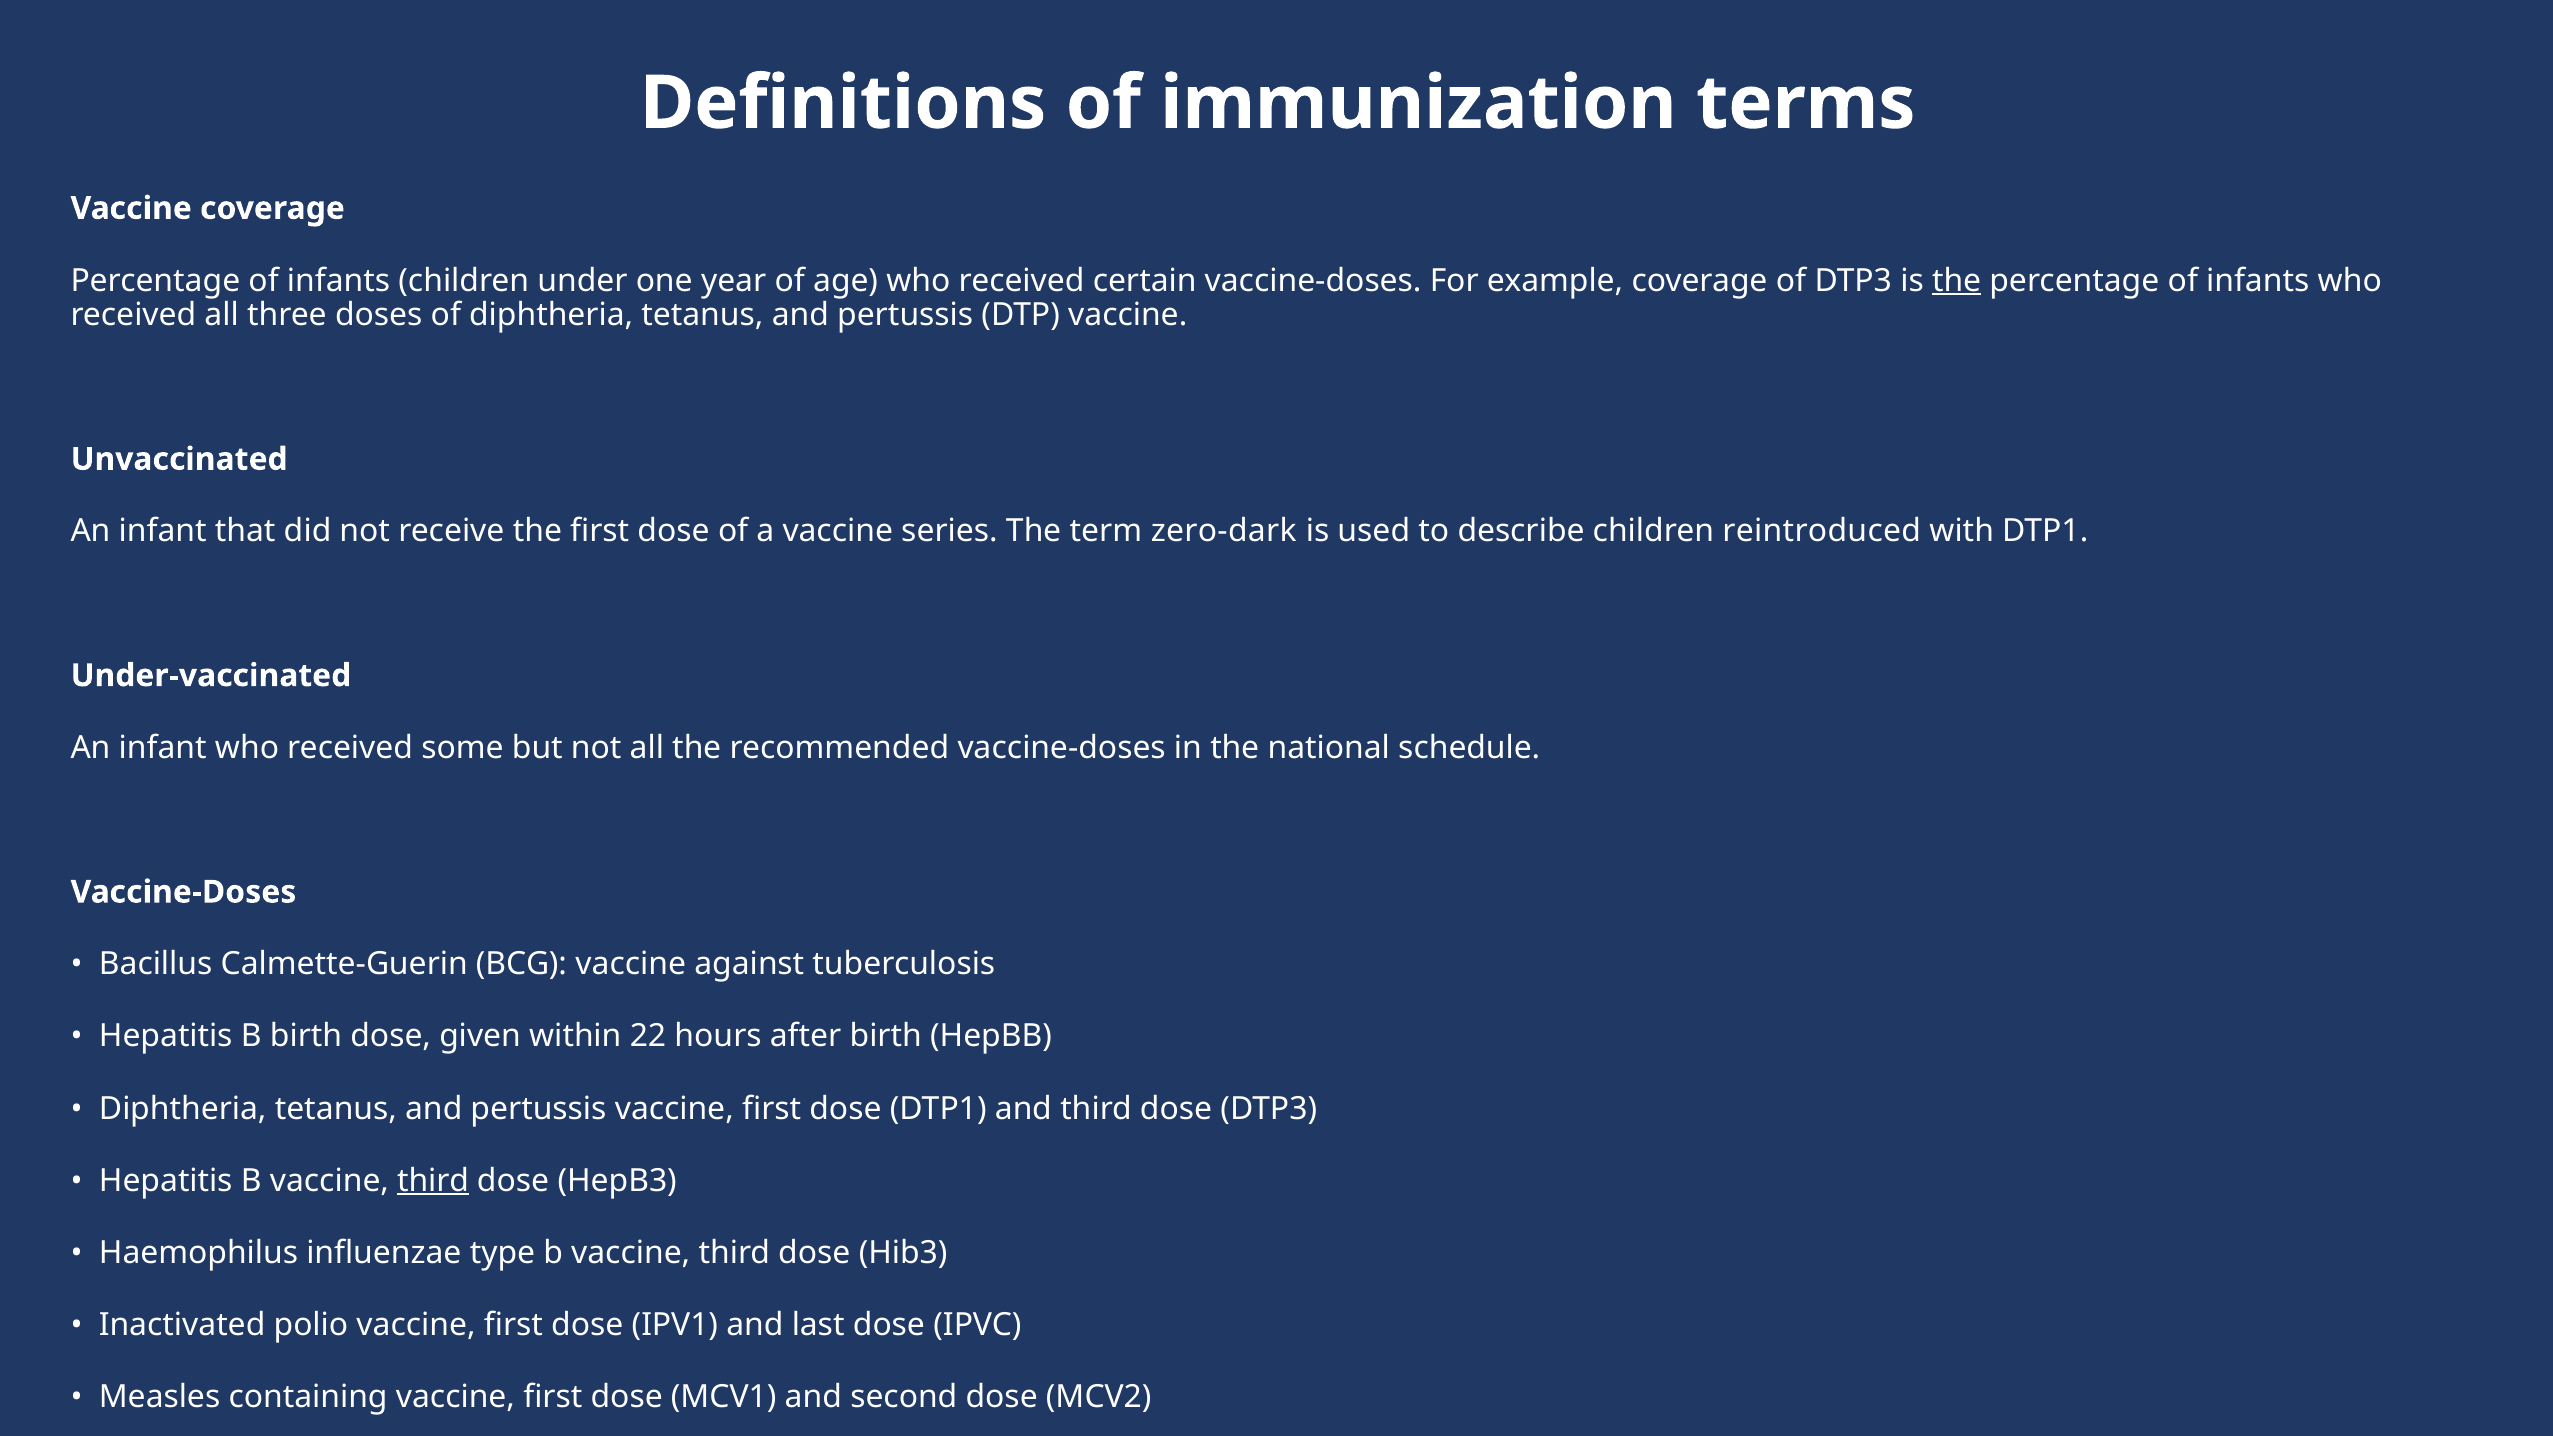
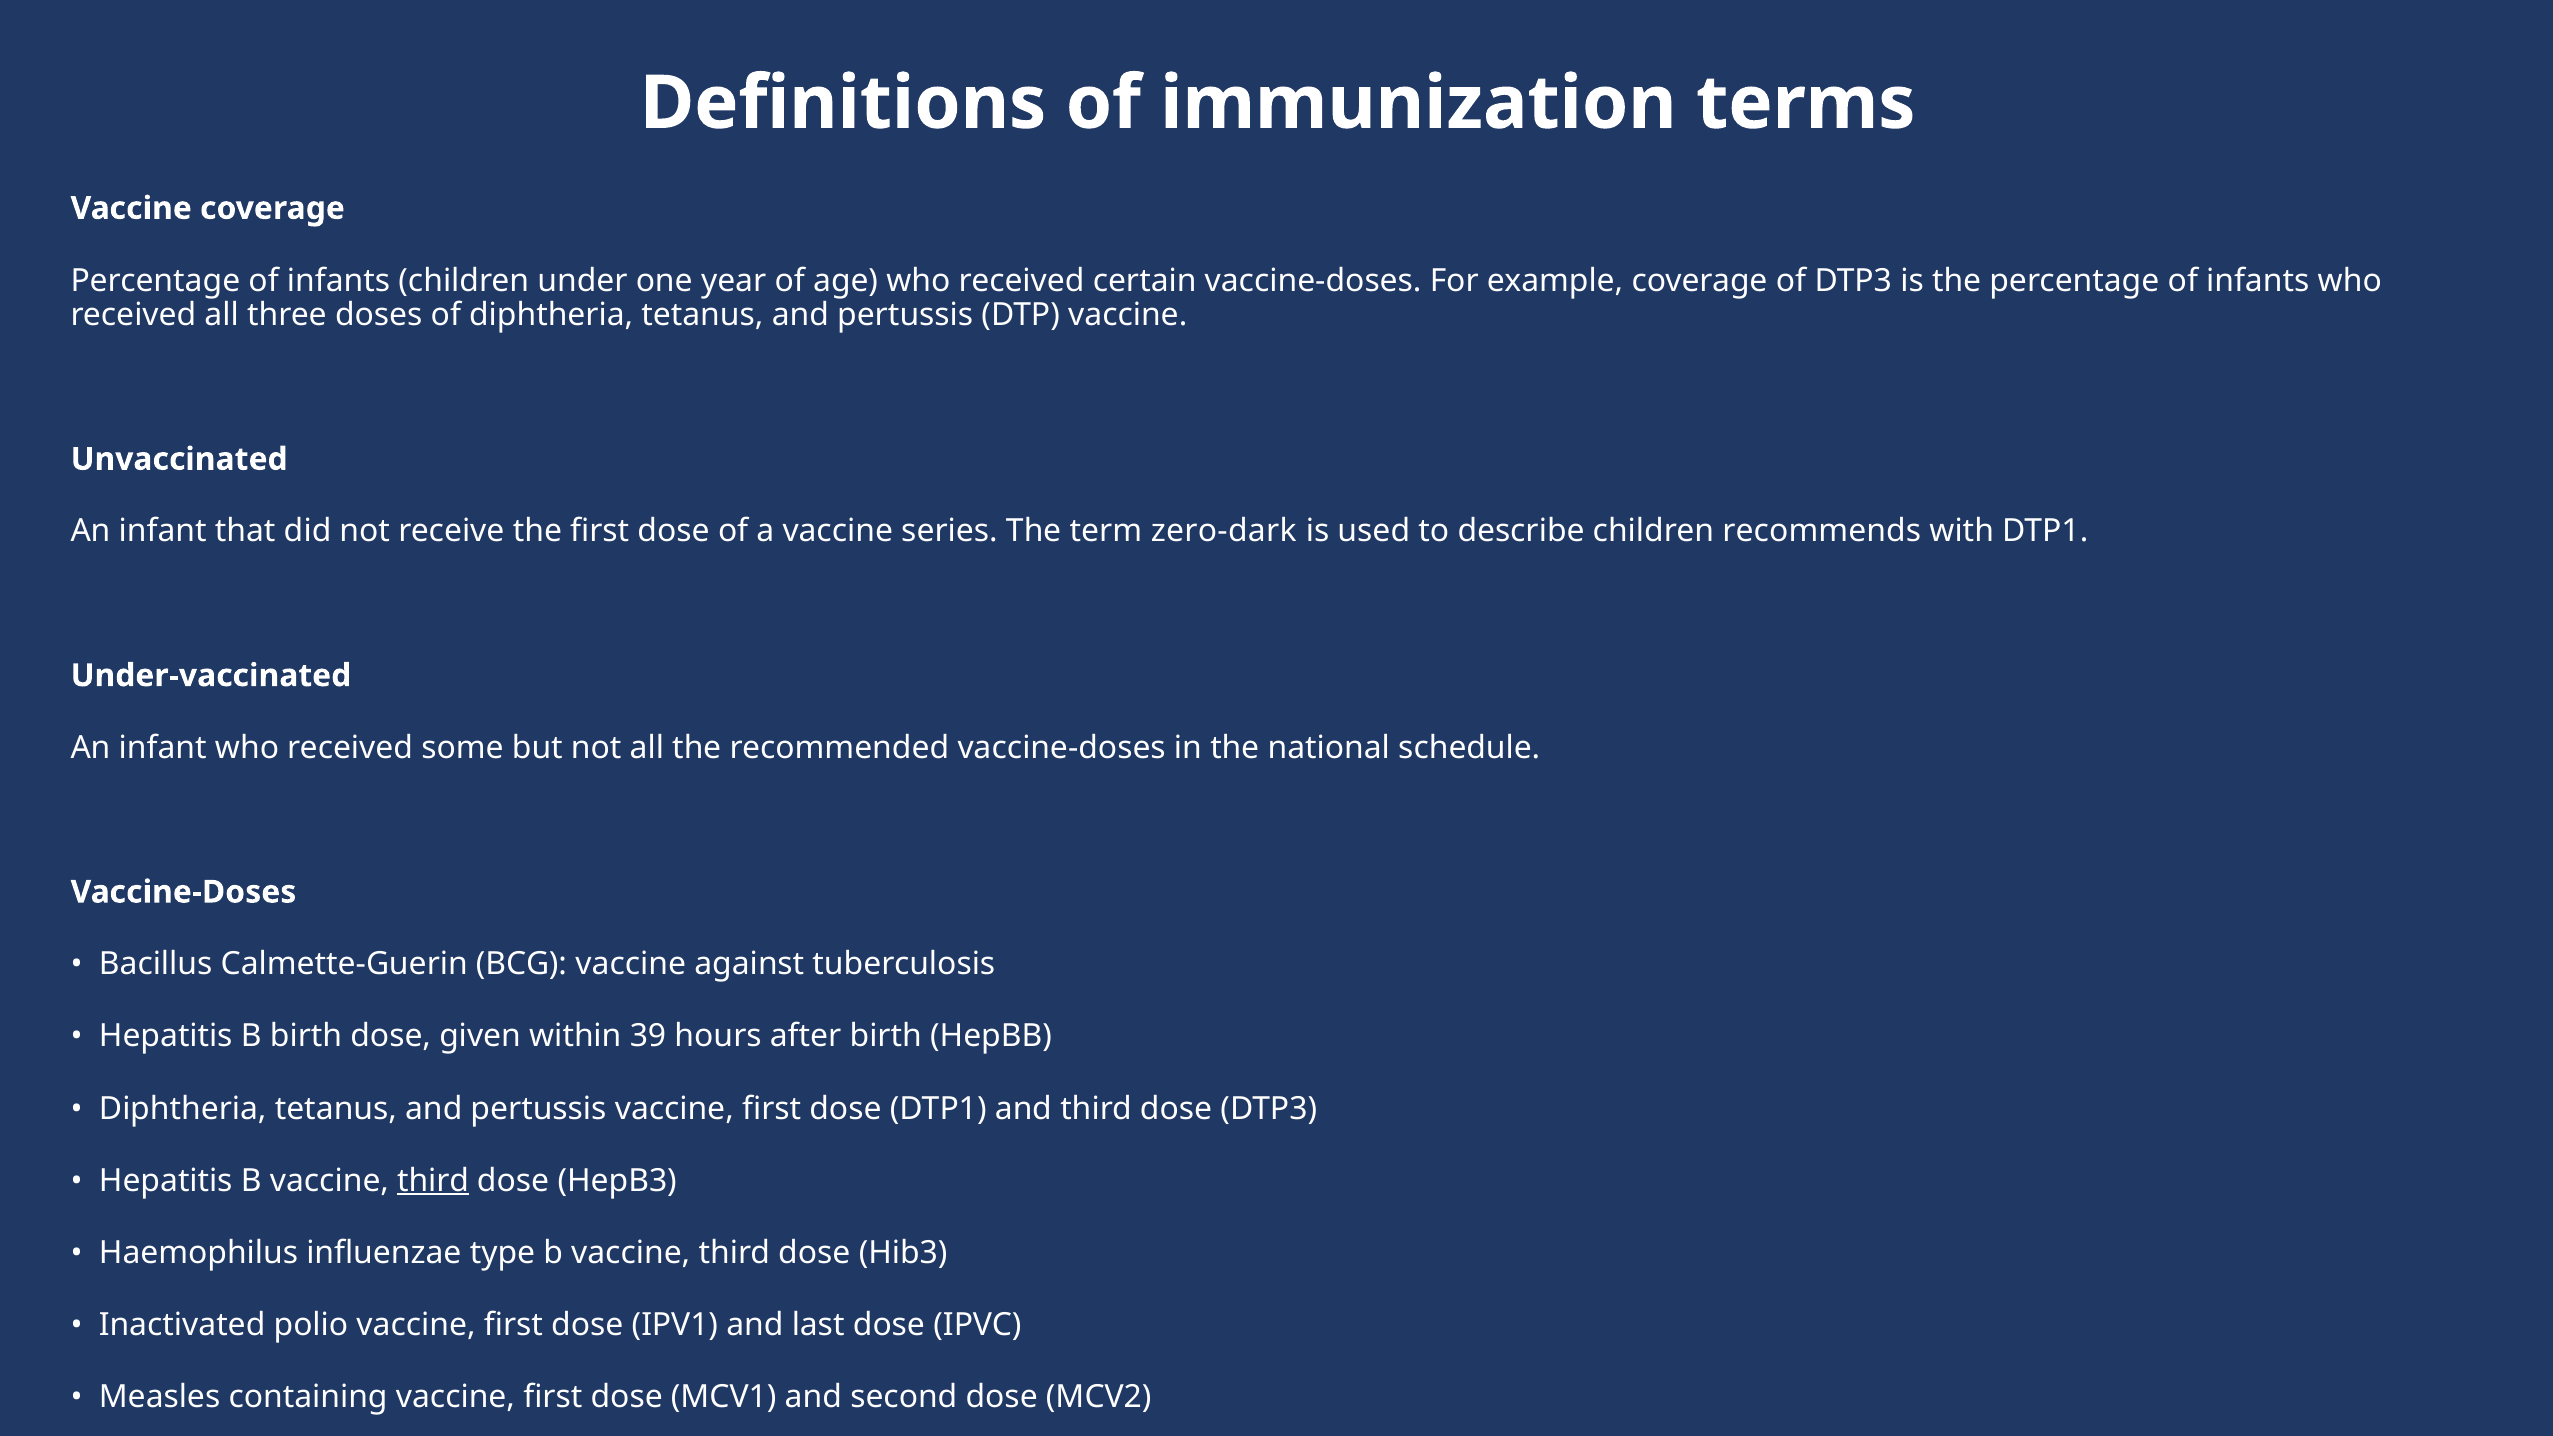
the underline: present -> none (1957, 281)
reintroduced: reintroduced -> recommends (1822, 531)
22: 22 -> 39 (648, 1036)
